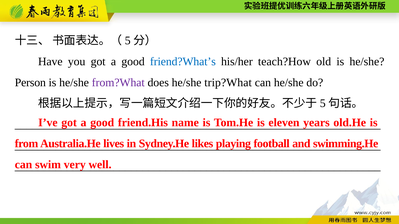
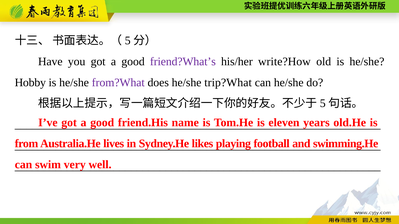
friend?What’s colour: blue -> purple (183, 62)
teach?How: teach?How -> write?How (284, 62)
Person: Person -> Hobby (30, 83)
